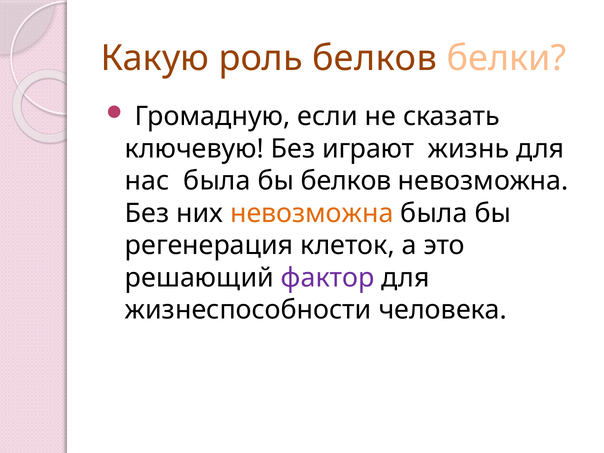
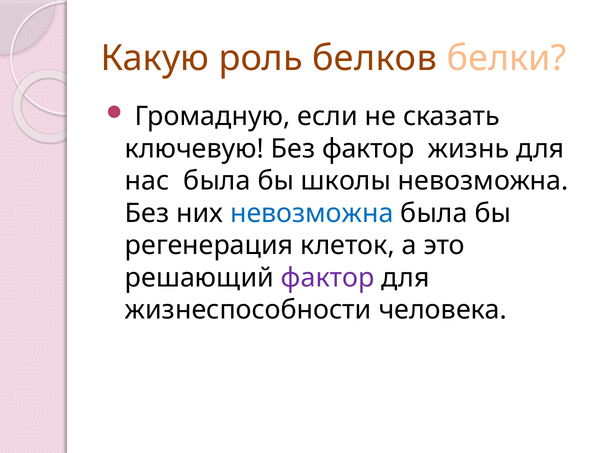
Без играют: играют -> фактор (368, 149)
бы белков: белков -> школы (346, 181)
невозможна colour: orange -> blue (312, 213)
